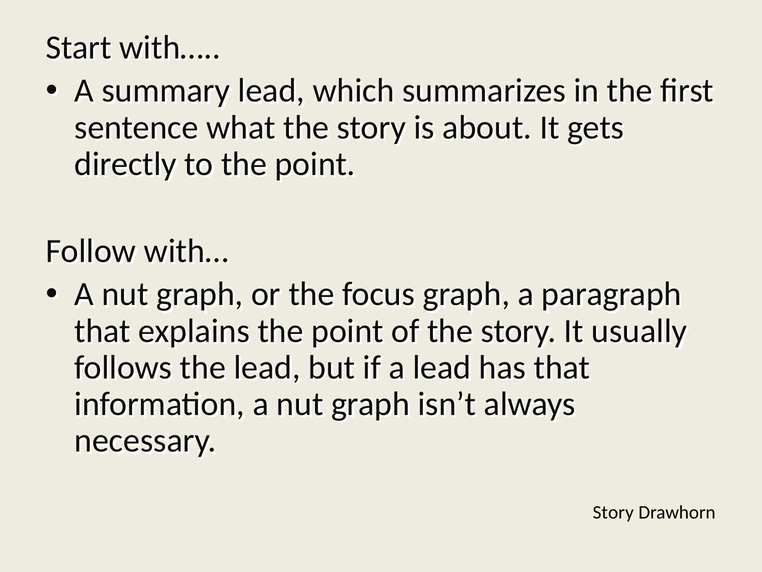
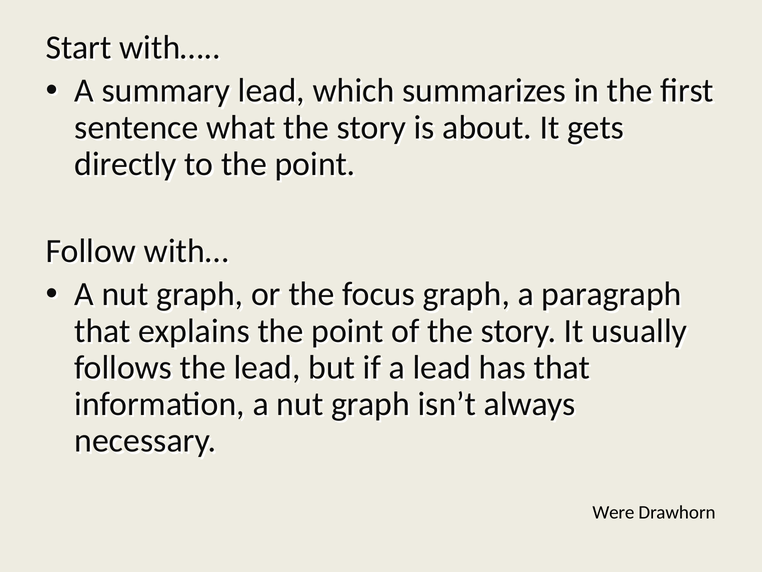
Story: Story -> Were (613, 512)
